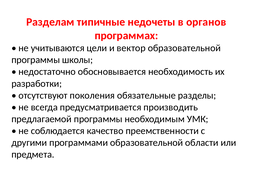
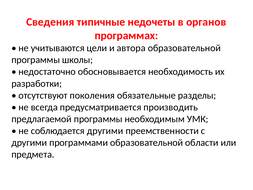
Разделам: Разделам -> Сведения (50, 22)
вектор: вектор -> автора (131, 48)
соблюдается качество: качество -> другими (105, 131)
